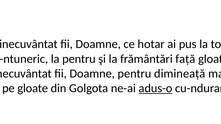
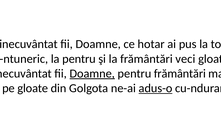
față: față -> veci (185, 59)
Doamne underline: none -> present (92, 74)
pentru dimineață: dimineață -> frământări (180, 74)
